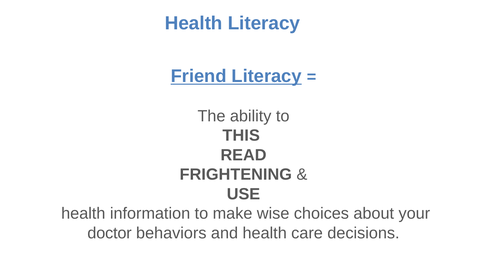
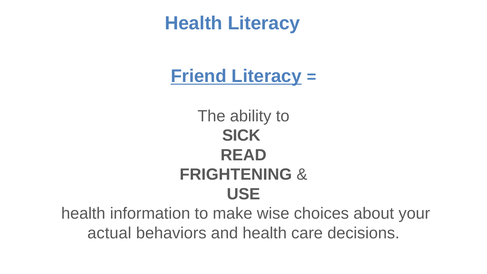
THIS: THIS -> SICK (241, 136)
doctor: doctor -> actual (109, 233)
